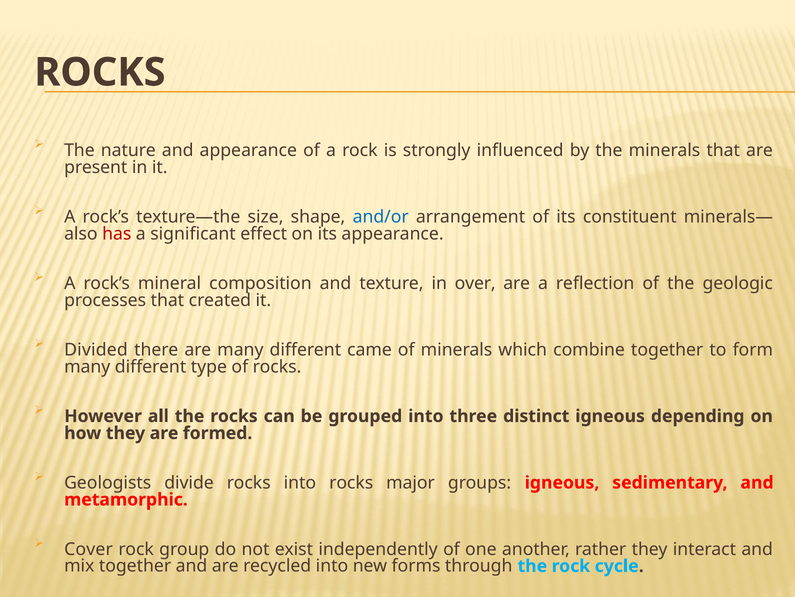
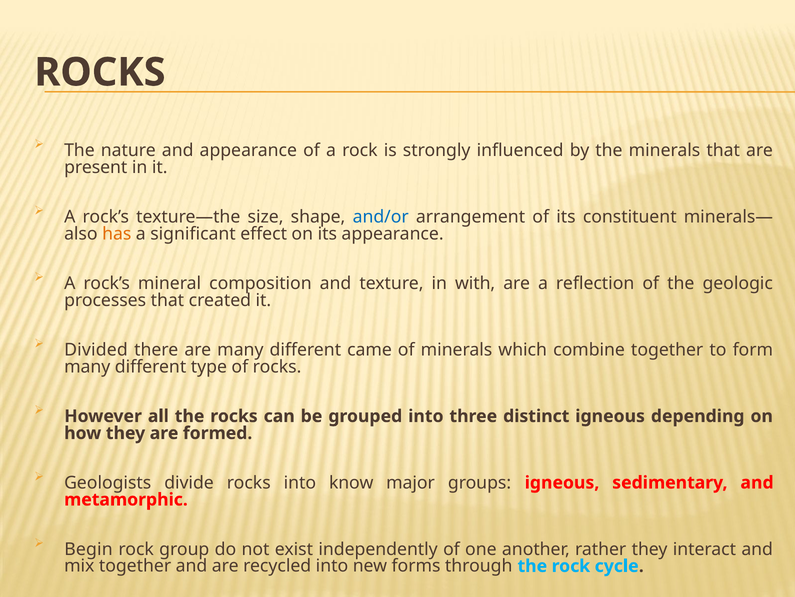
has colour: red -> orange (117, 234)
over: over -> with (475, 283)
into rocks: rocks -> know (351, 482)
Cover: Cover -> Begin (89, 548)
